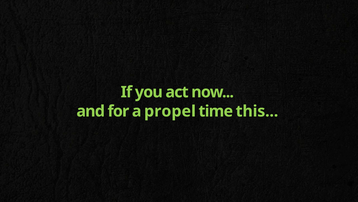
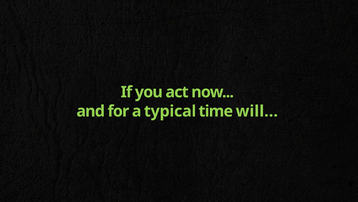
propel: propel -> typical (170, 111)
this: this -> will (257, 111)
